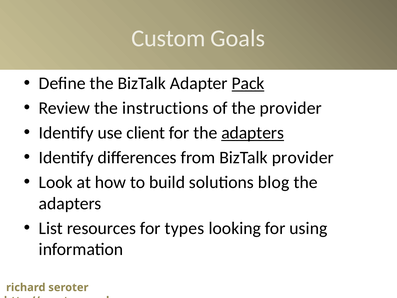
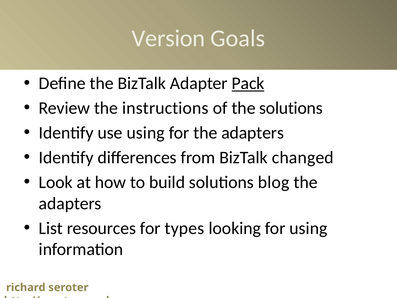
Custom: Custom -> Version (168, 38)
the provider: provider -> solutions (291, 108)
use client: client -> using (146, 133)
adapters underline: present -> none (253, 133)
BizTalk provider: provider -> changed (303, 157)
